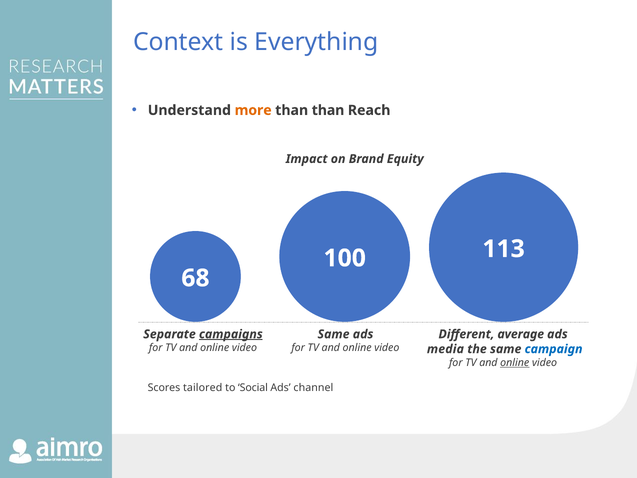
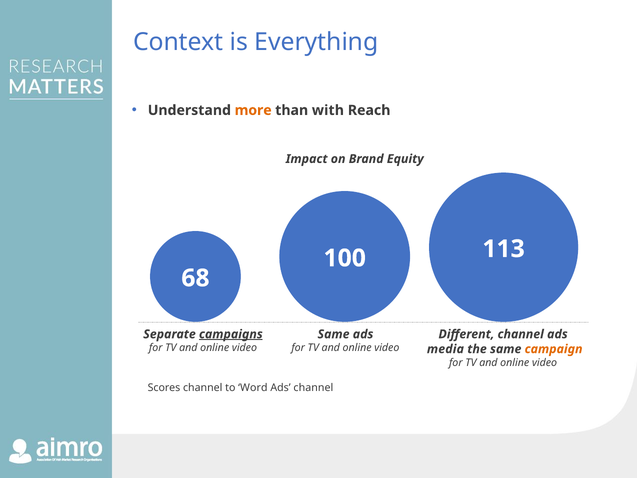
than than: than -> with (328, 110)
Different average: average -> channel (521, 334)
campaign colour: blue -> orange (554, 349)
online underline: present -> none (515, 363)
Scores tailored: tailored -> channel (203, 387)
Social: Social -> Word (253, 387)
